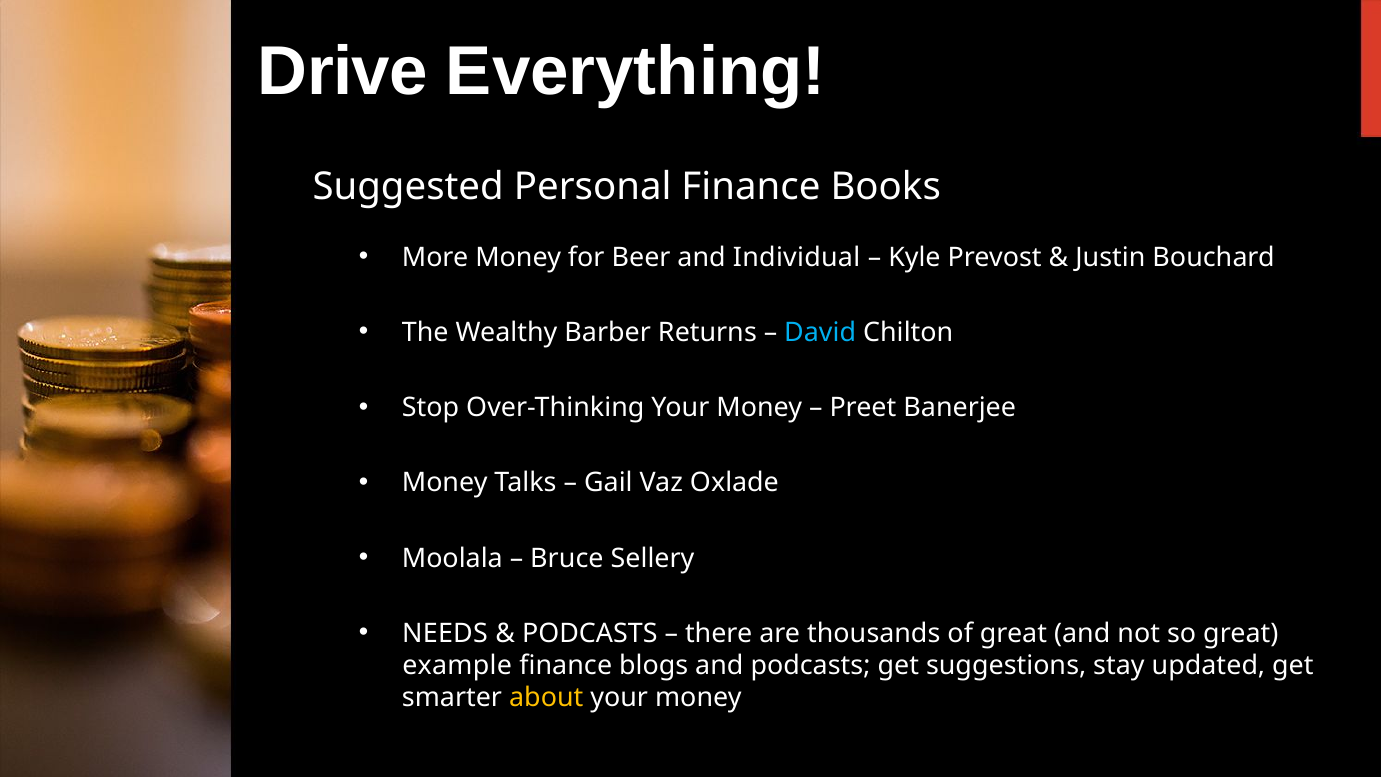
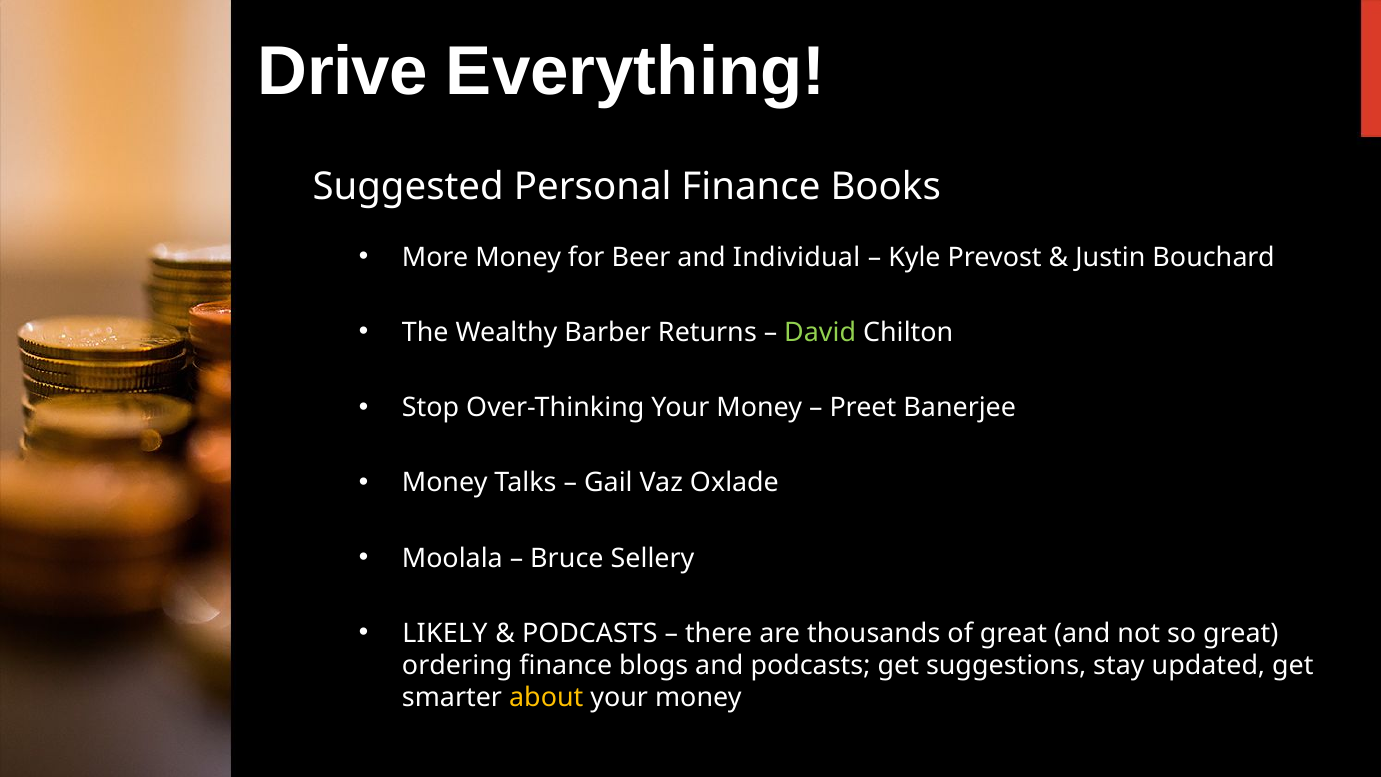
David colour: light blue -> light green (820, 332)
NEEDS: NEEDS -> LIKELY (445, 633)
example: example -> ordering (457, 666)
